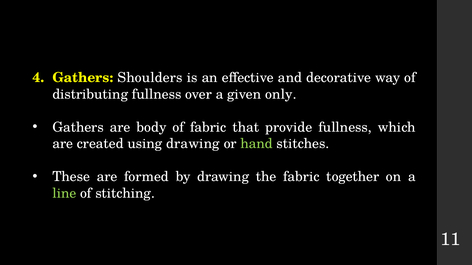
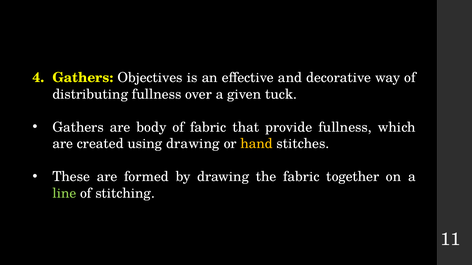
Shoulders: Shoulders -> Objectives (150, 78)
only: only -> tuck (281, 94)
hand colour: light green -> yellow (257, 144)
